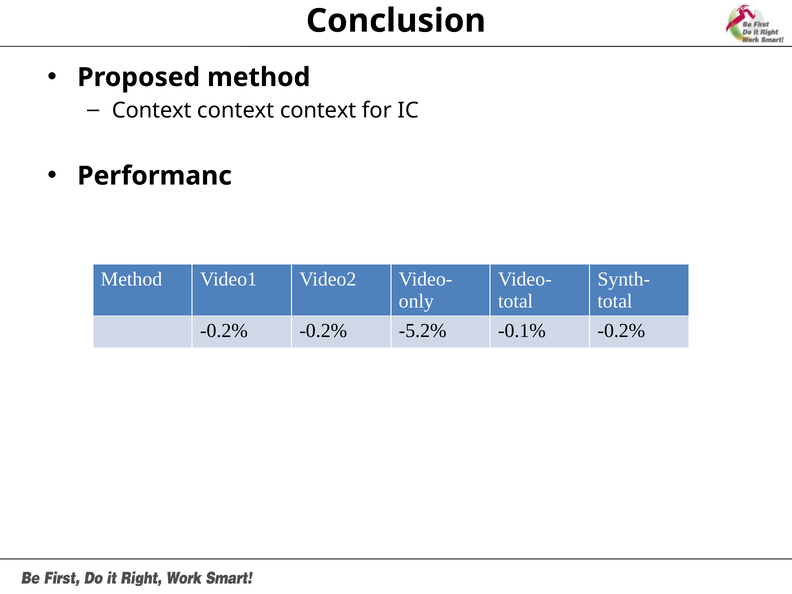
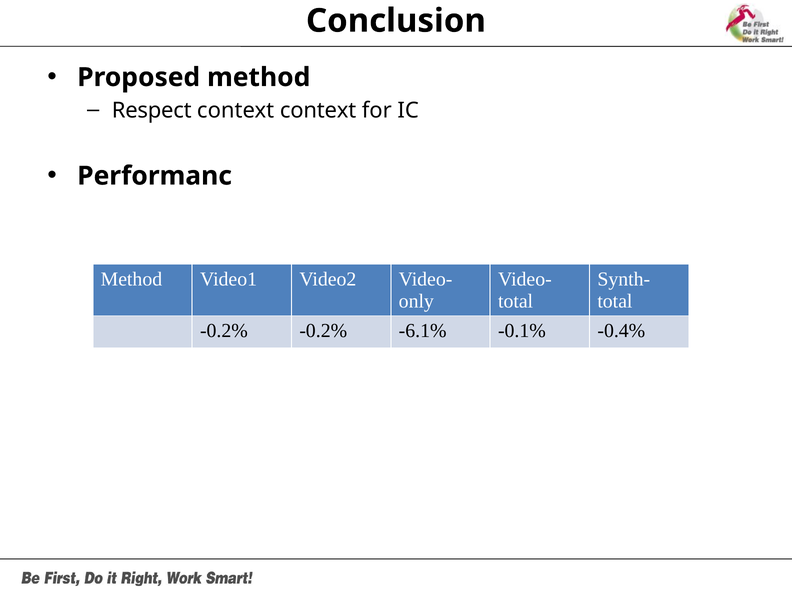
Context: Context -> Respect (152, 110)
-5.2%: -5.2% -> -6.1% (423, 331)
-0.1% -0.2%: -0.2% -> -0.4% (621, 331)
